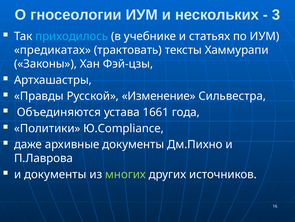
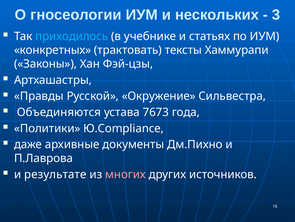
предикатах: предикатах -> конкретных (53, 50)
Изменение: Изменение -> Окружение (159, 96)
1661: 1661 -> 7673 (156, 112)
и документы: документы -> результате (55, 174)
многих colour: light green -> pink (125, 174)
